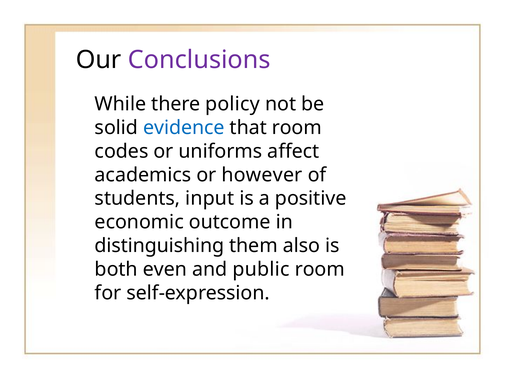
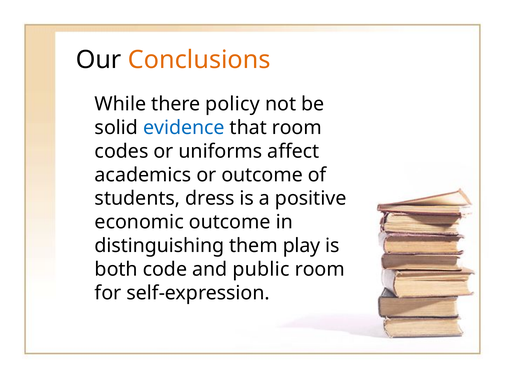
Conclusions colour: purple -> orange (199, 60)
or however: however -> outcome (262, 175)
input: input -> dress (210, 198)
also: also -> play (302, 246)
even: even -> code (165, 269)
